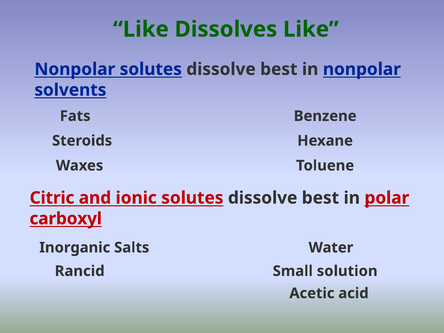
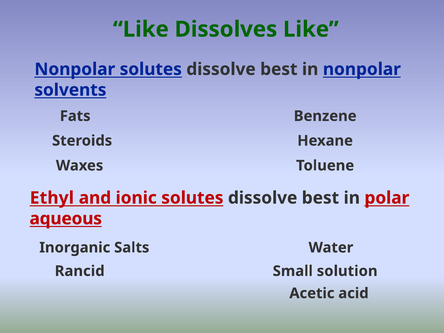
Citric: Citric -> Ethyl (52, 198)
carboxyl: carboxyl -> aqueous (66, 219)
